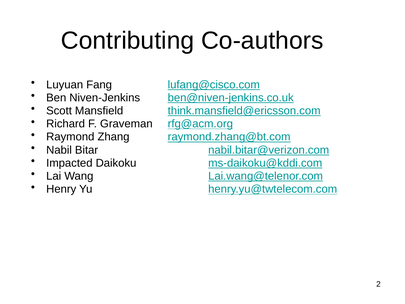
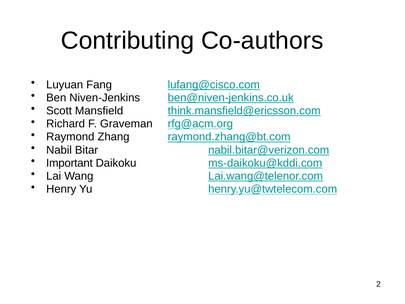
Impacted: Impacted -> Important (69, 163)
